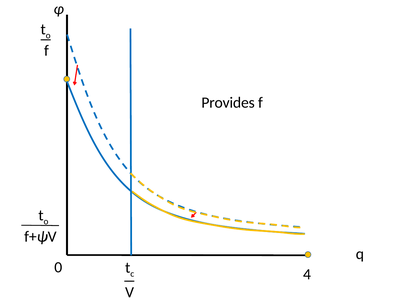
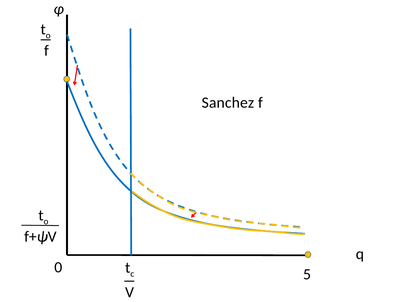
Provides: Provides -> Sanchez (228, 102)
4: 4 -> 5 (307, 274)
